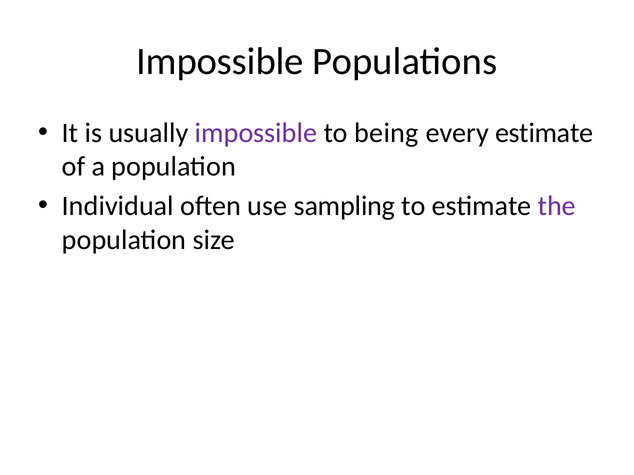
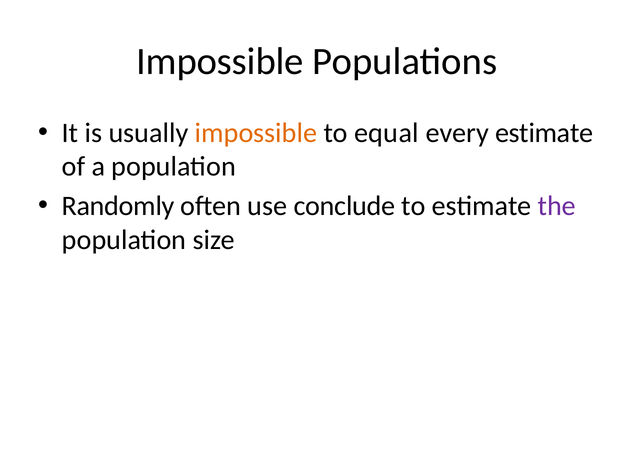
impossible colour: purple -> orange (256, 133)
being: being -> equal (386, 133)
Individual: Individual -> Randomly (118, 206)
sampling: sampling -> conclude (344, 206)
